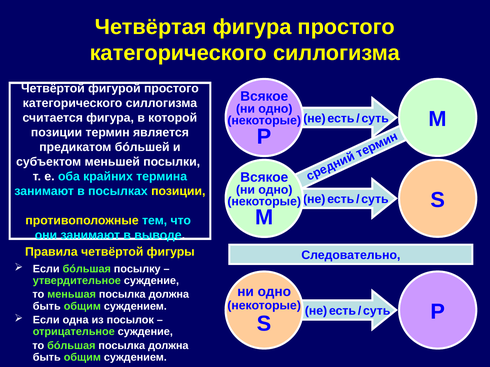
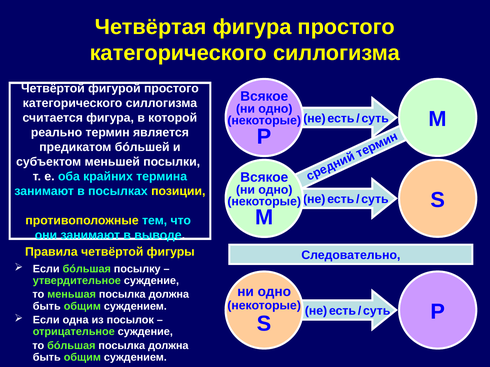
позиции: позиции -> реально (57, 133)
